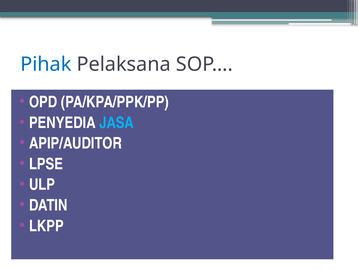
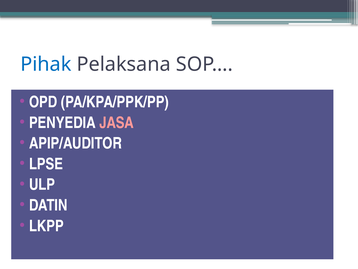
JASA colour: light blue -> pink (117, 123)
